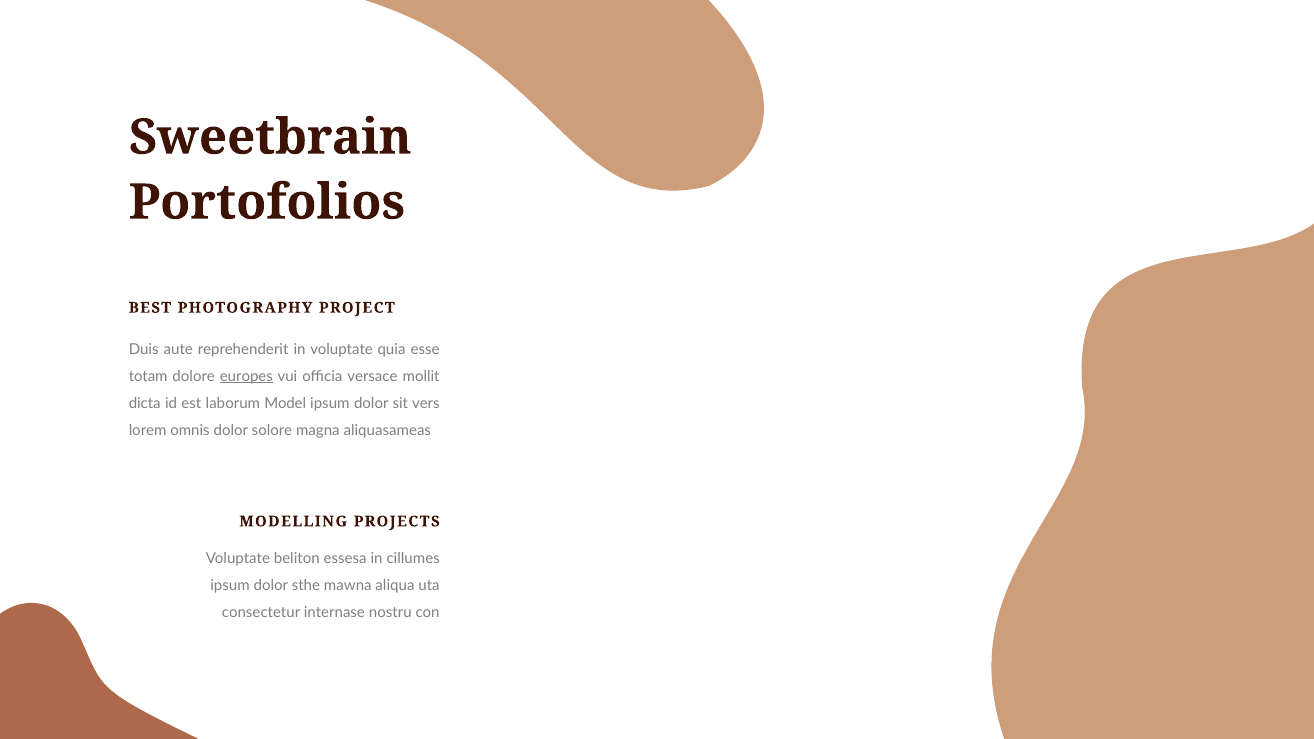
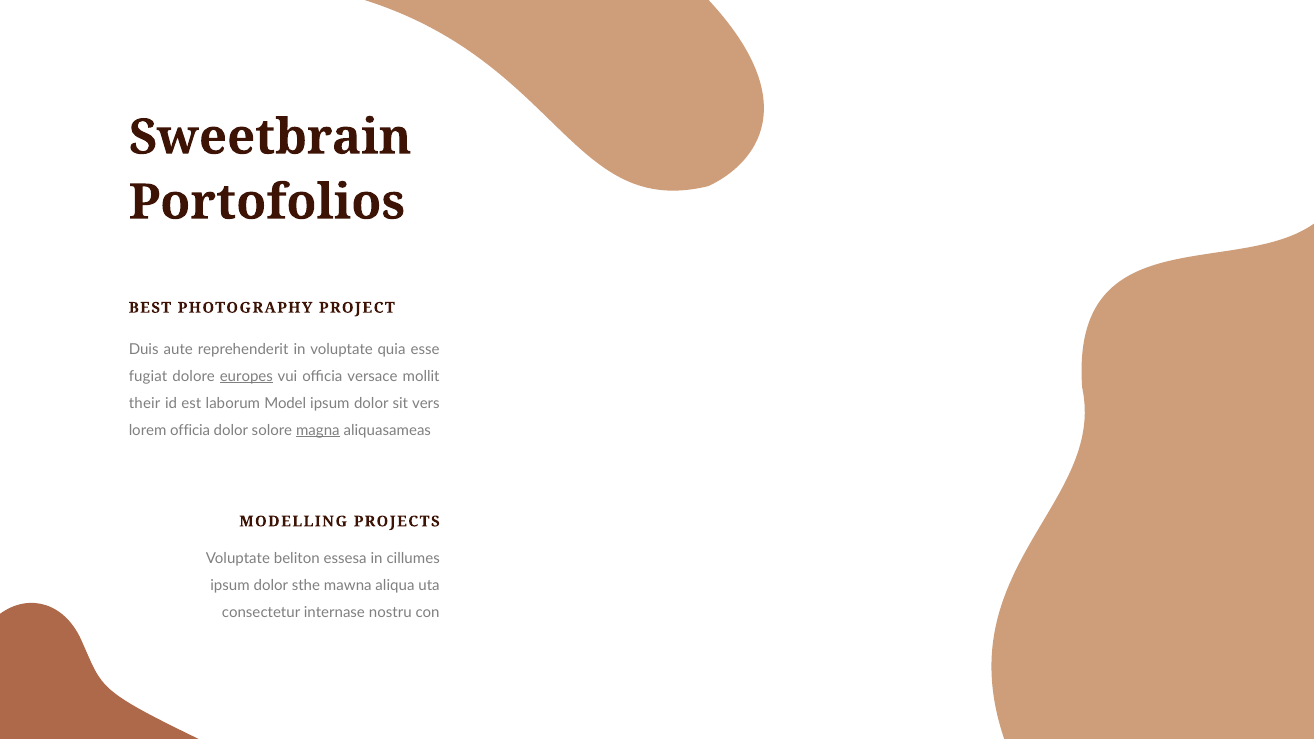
totam: totam -> fugiat (148, 376)
dicta: dicta -> their (145, 403)
lorem omnis: omnis -> officia (190, 431)
magna underline: none -> present (318, 431)
